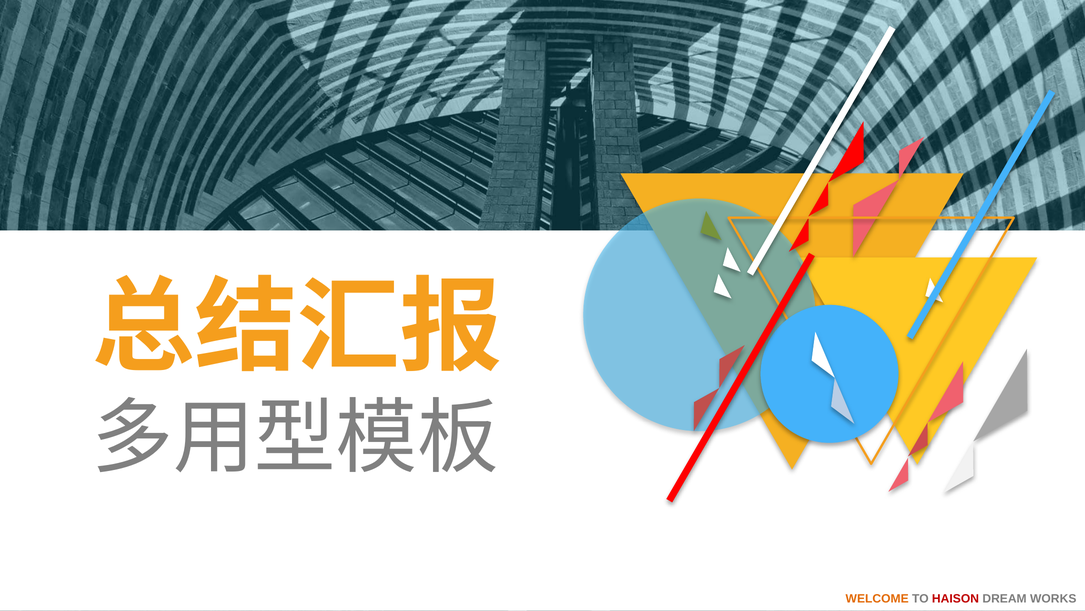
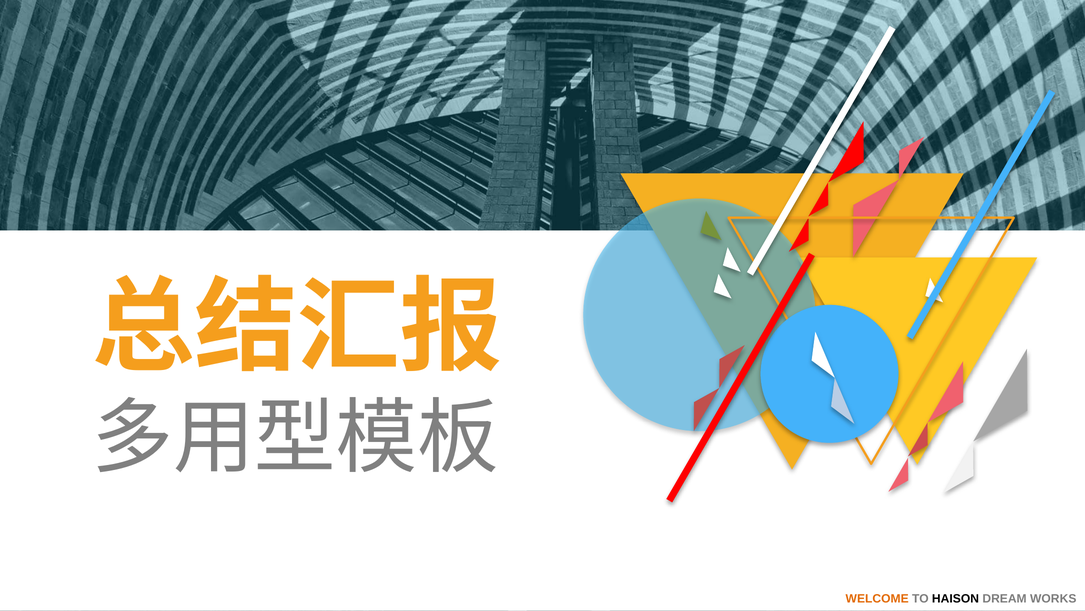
HAISON colour: red -> black (955, 598)
